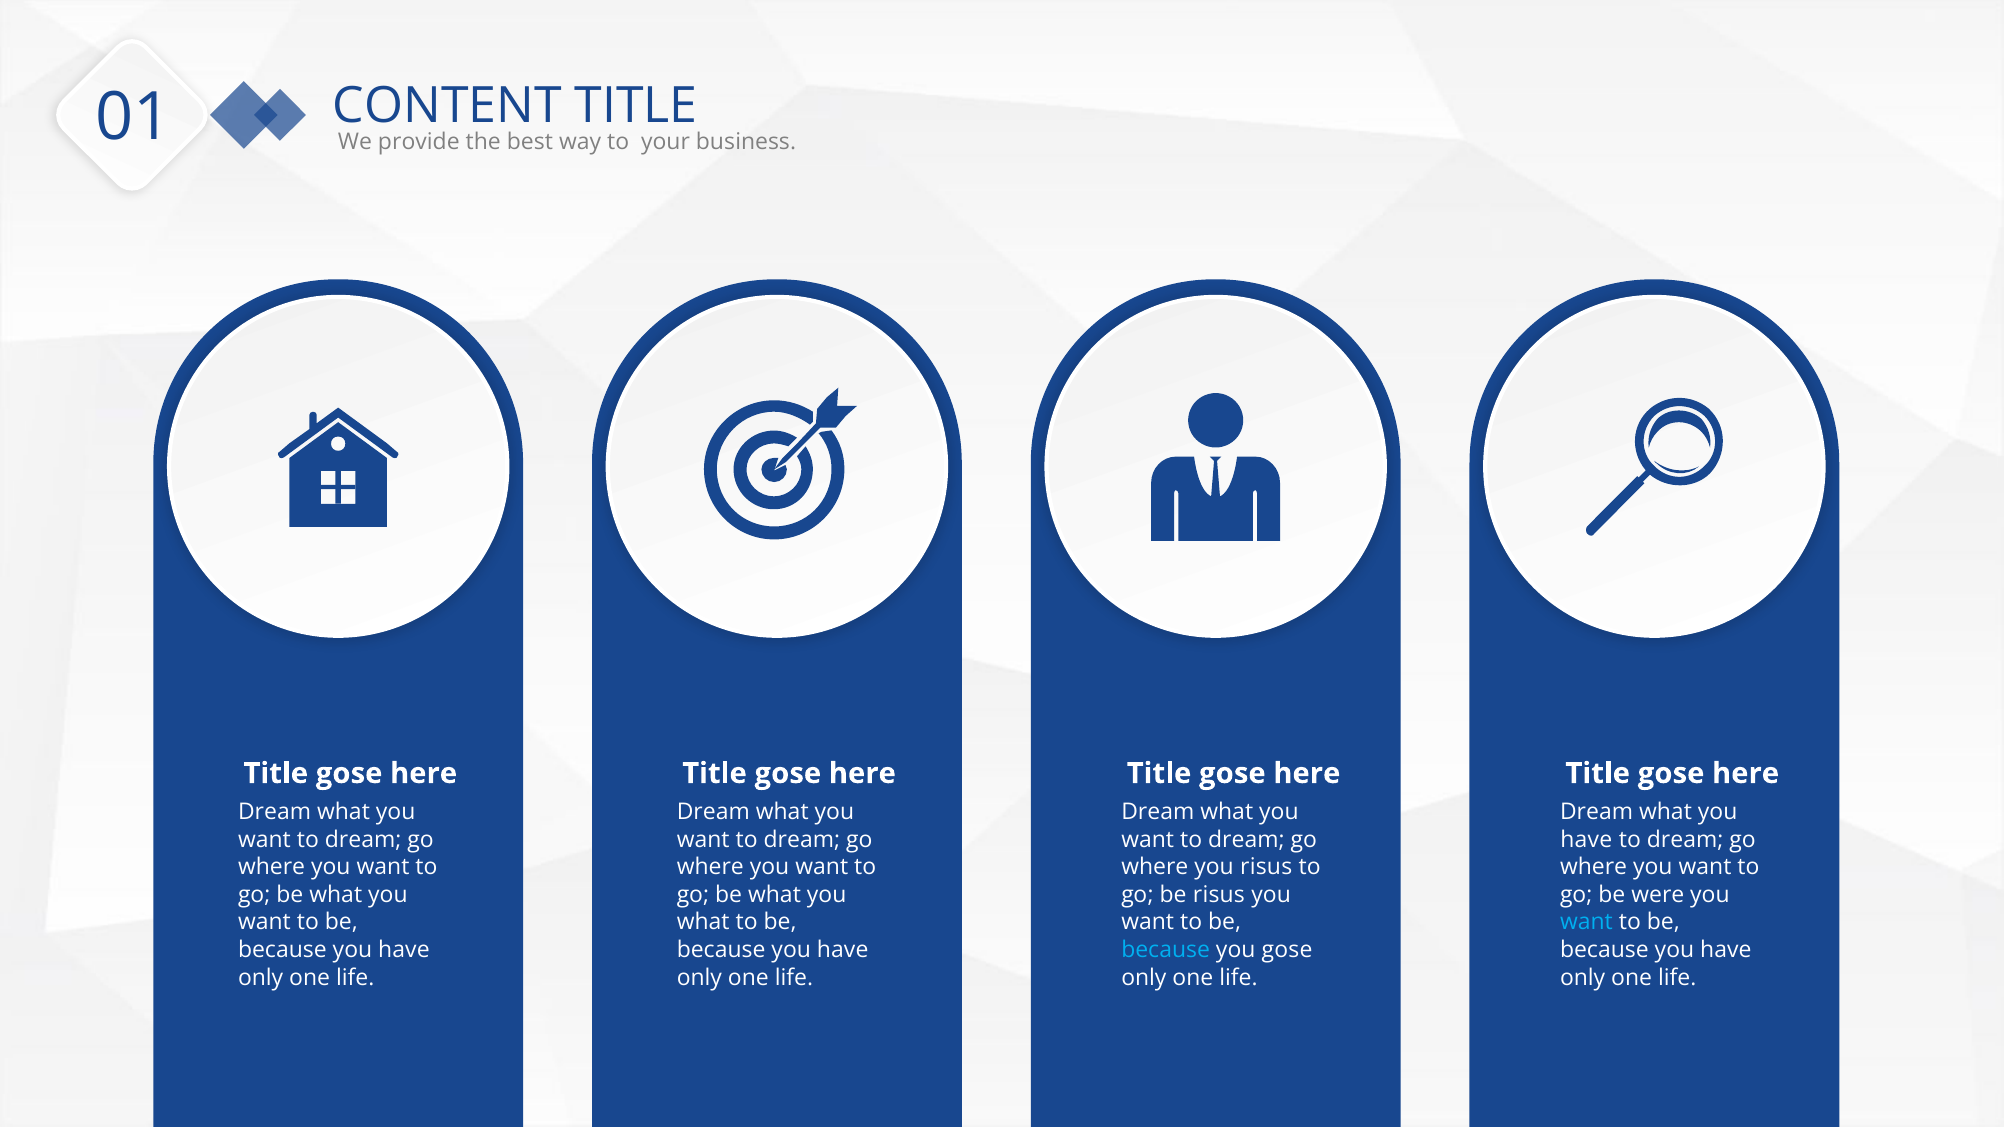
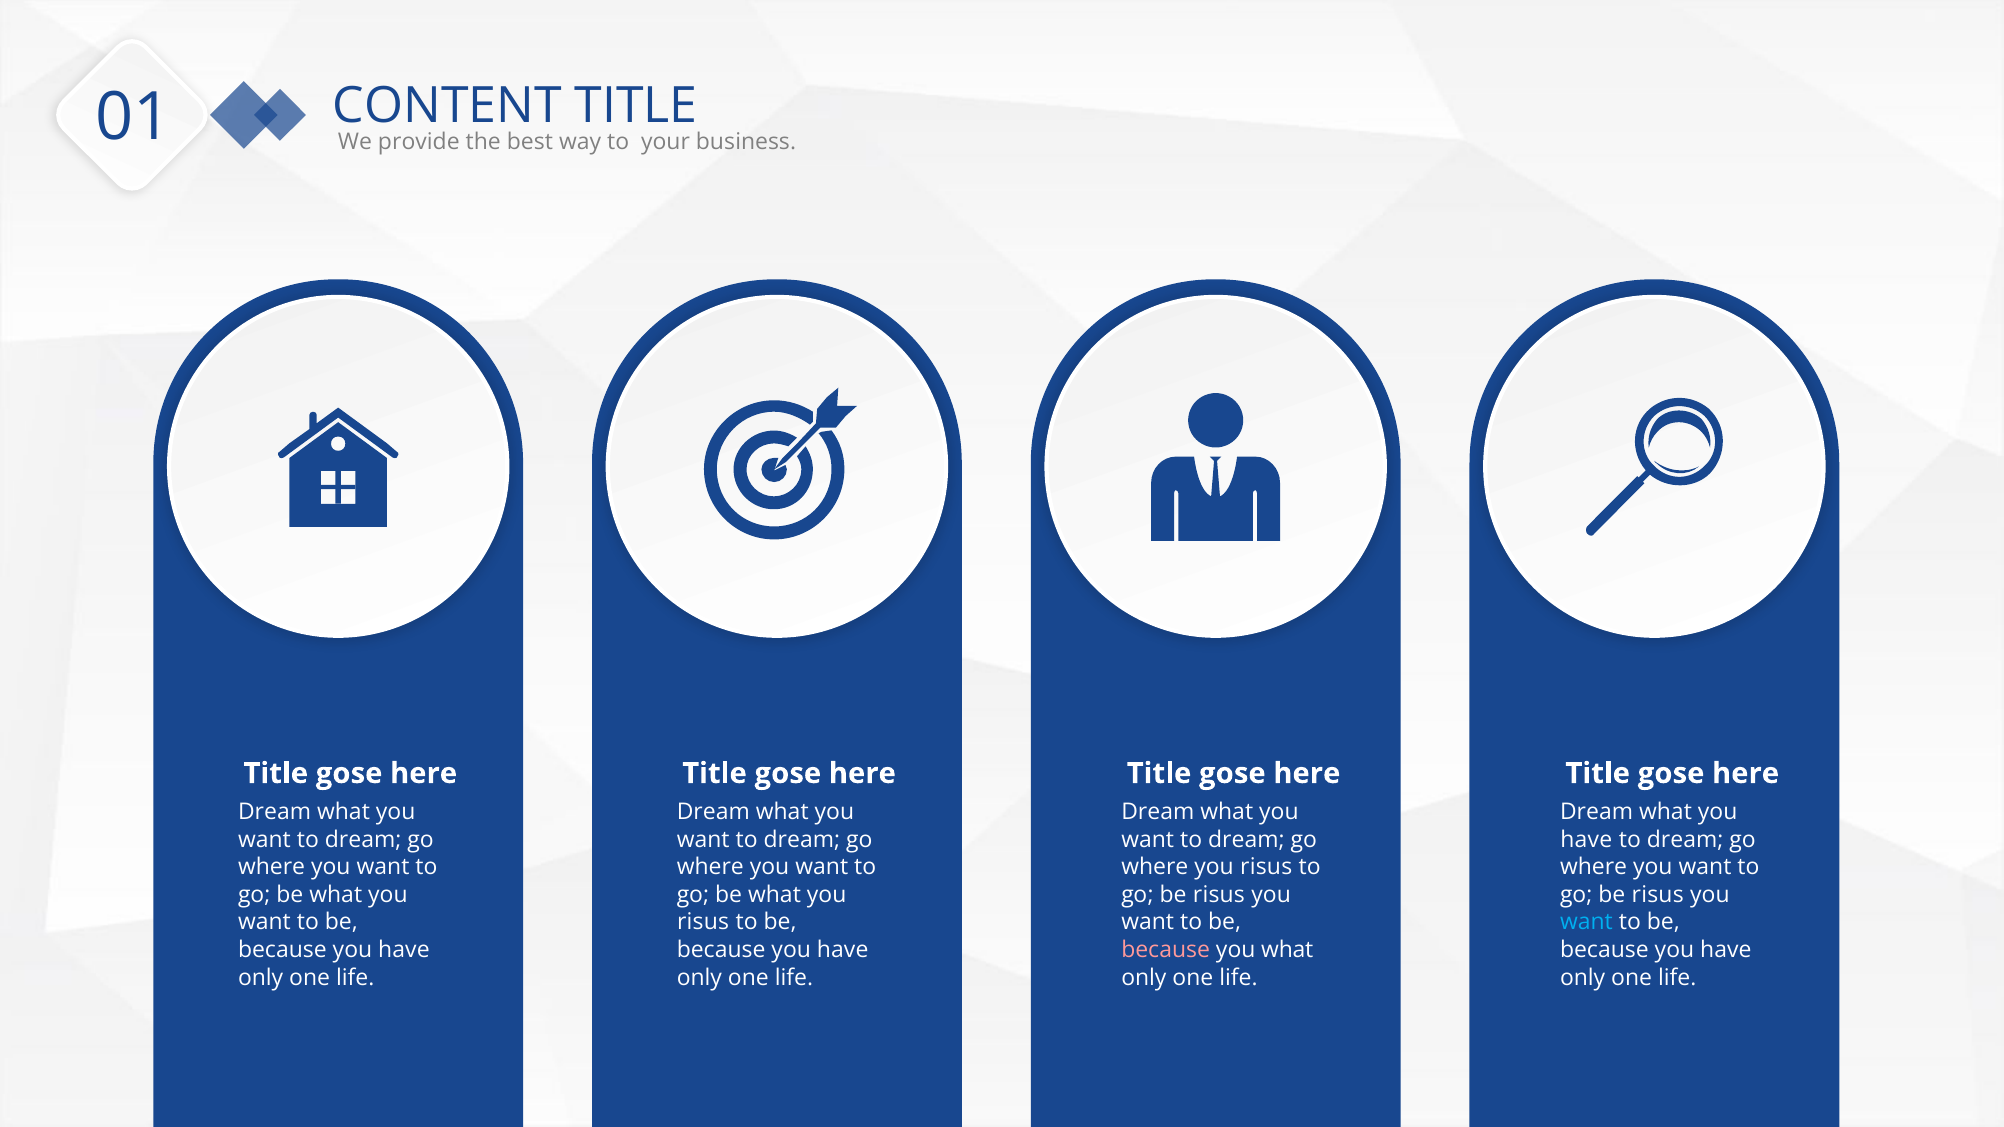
were: were -> risus (1658, 895)
what: what -> risus (703, 923)
because colour: light blue -> pink (1166, 950)
you gose: gose -> what (1287, 950)
